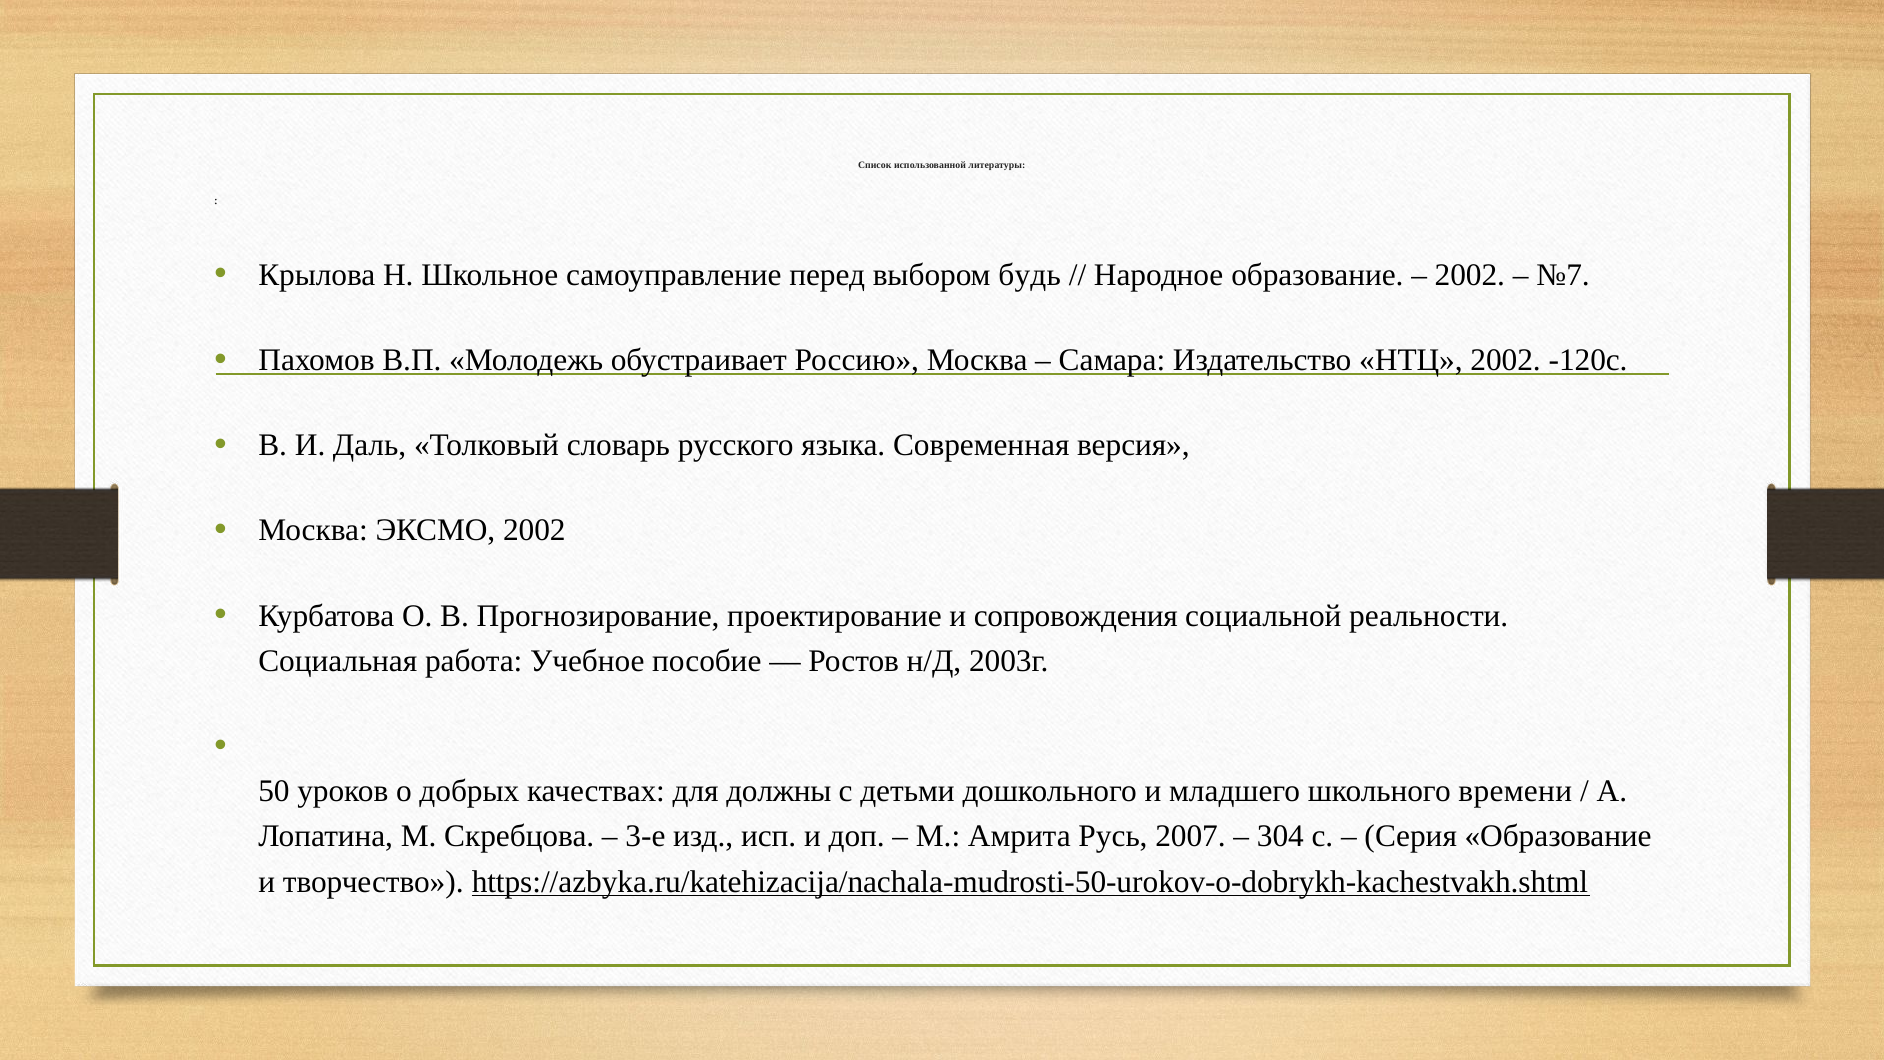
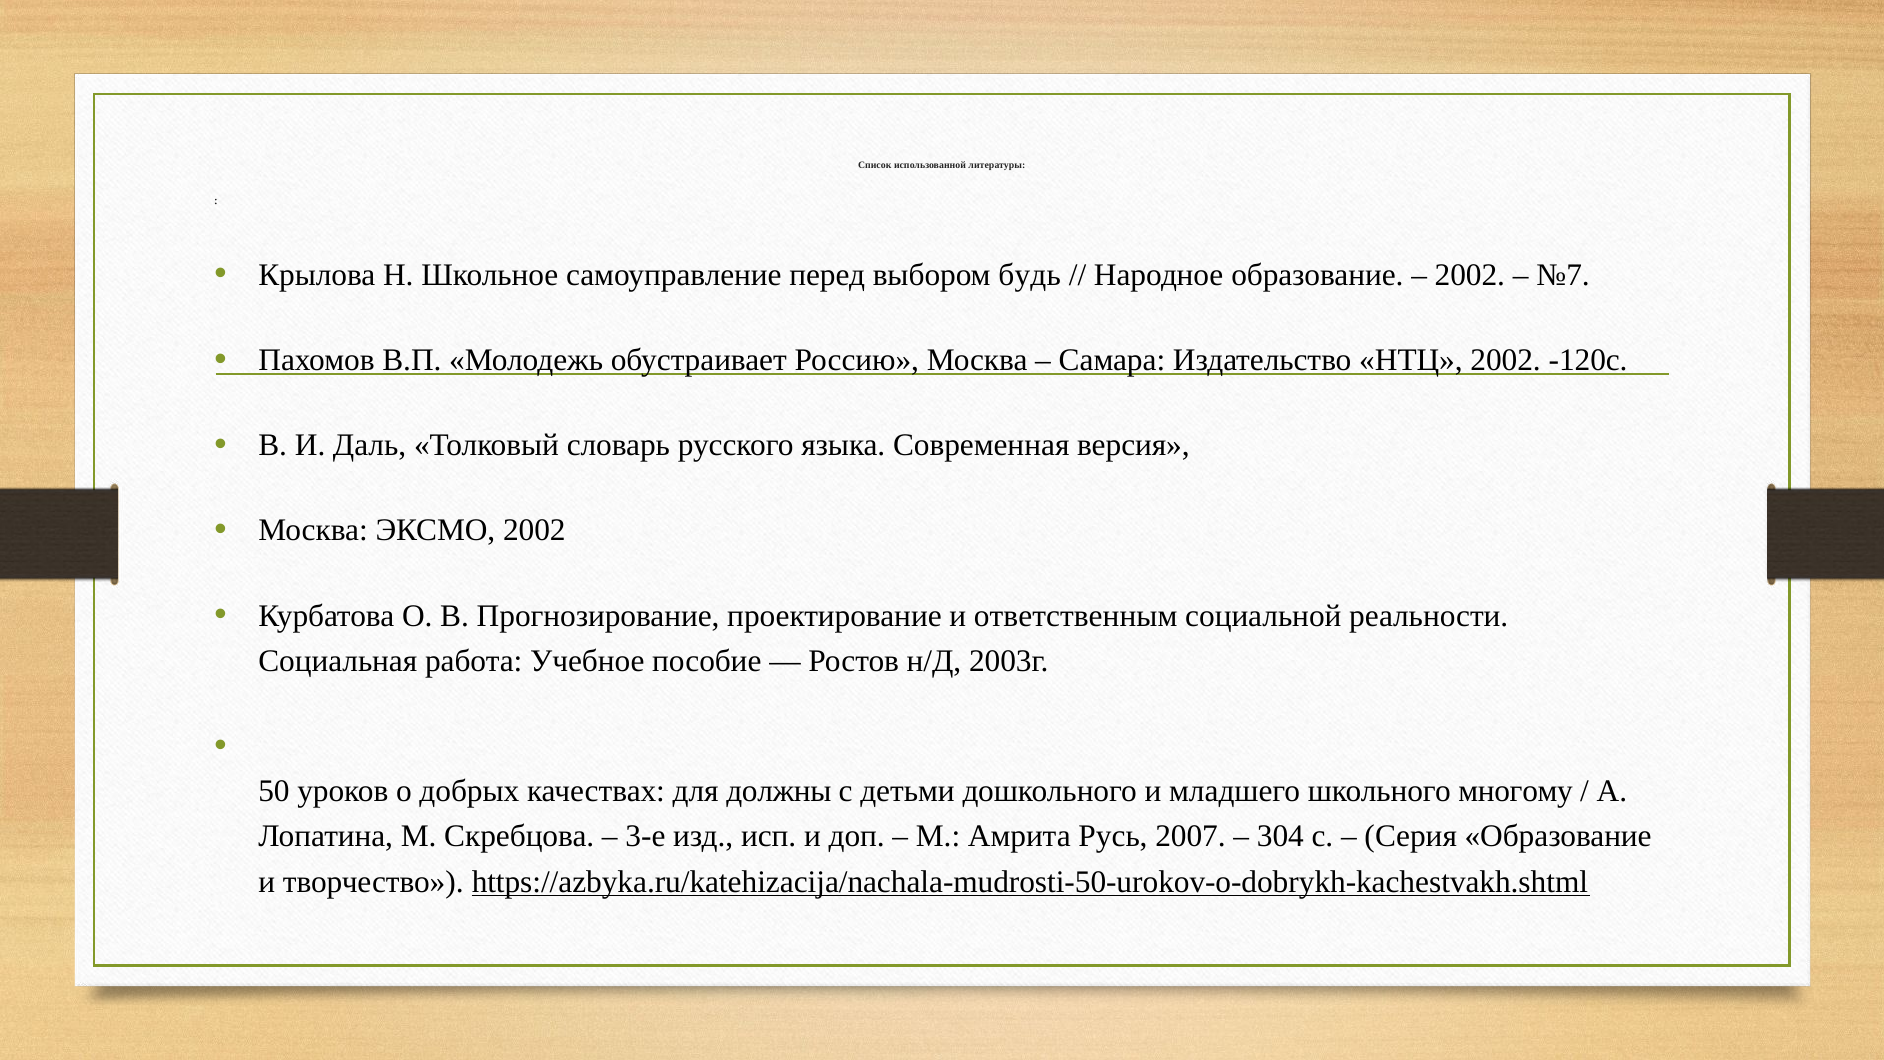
сопровождения: сопровождения -> ответственным (1076, 616)
времени: времени -> многому (1516, 791)
